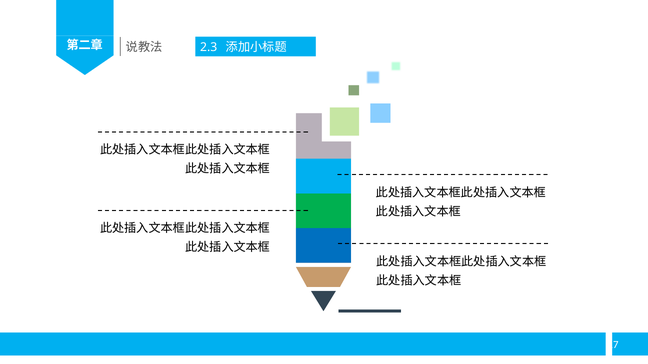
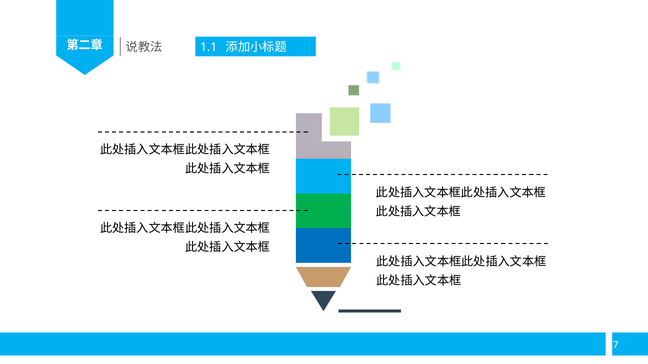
2.3: 2.3 -> 1.1 (209, 47)
